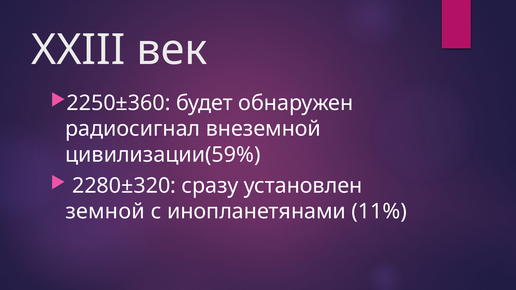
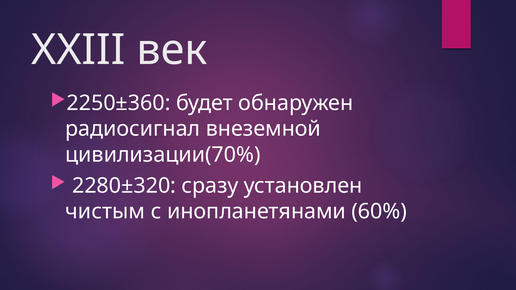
цивилизации(59%: цивилизации(59% -> цивилизации(70% (163, 155)
земной: земной -> чистым (105, 212)
11%: 11% -> 60% (379, 212)
